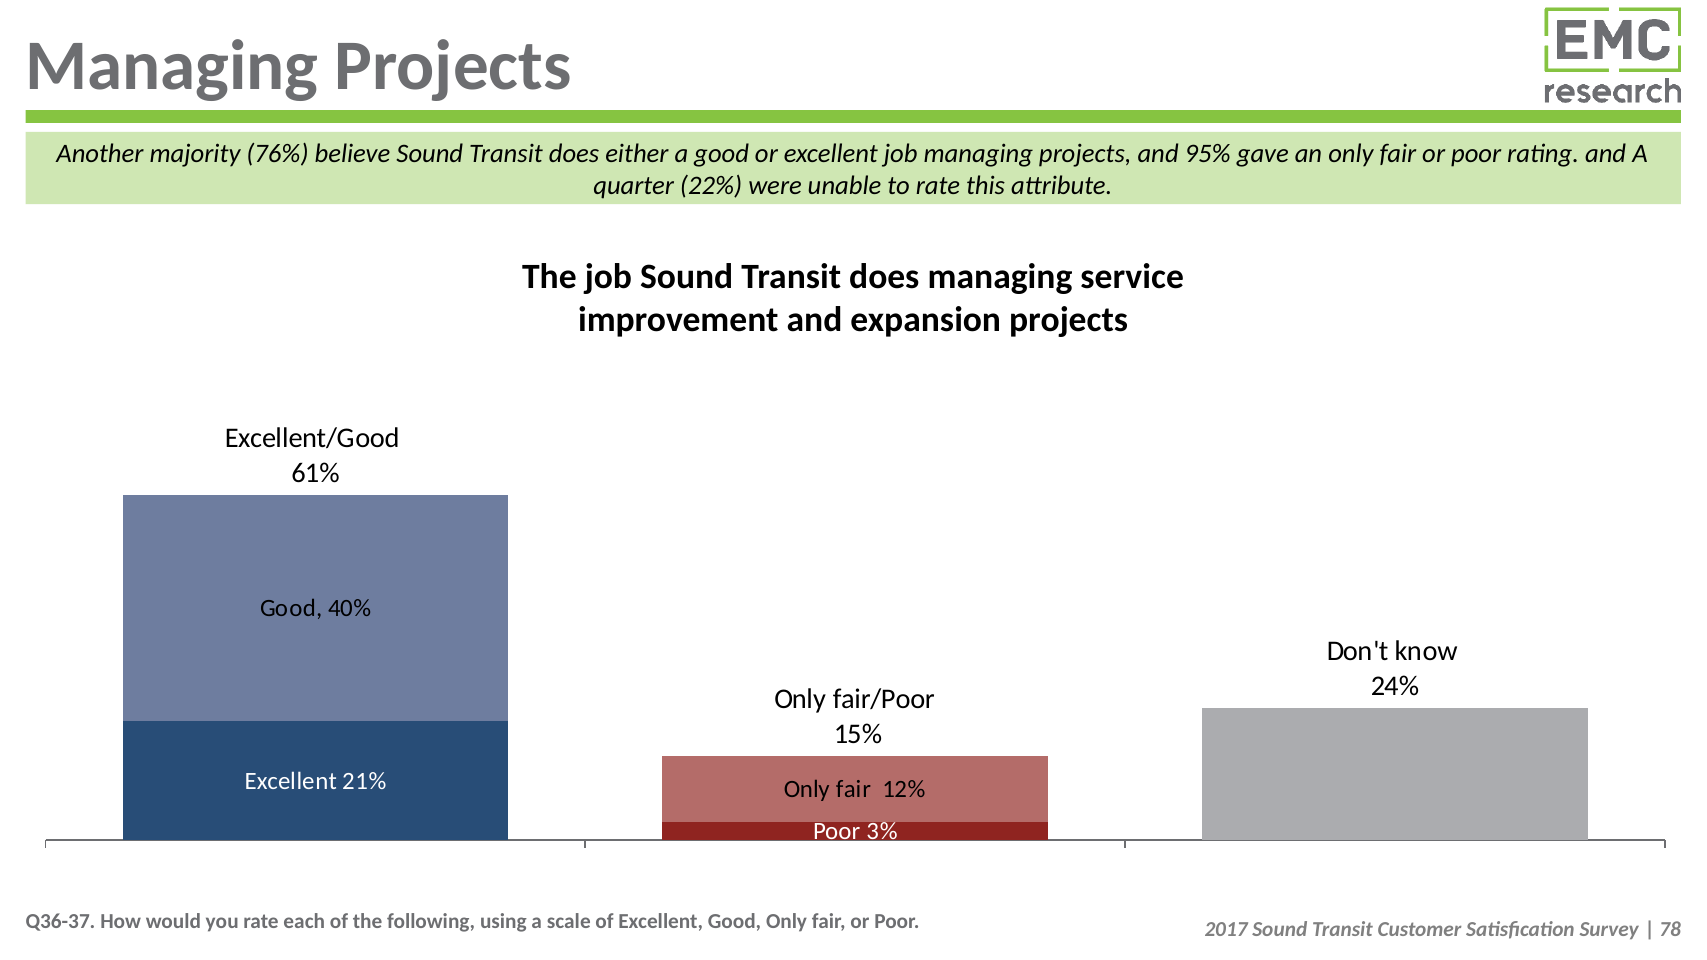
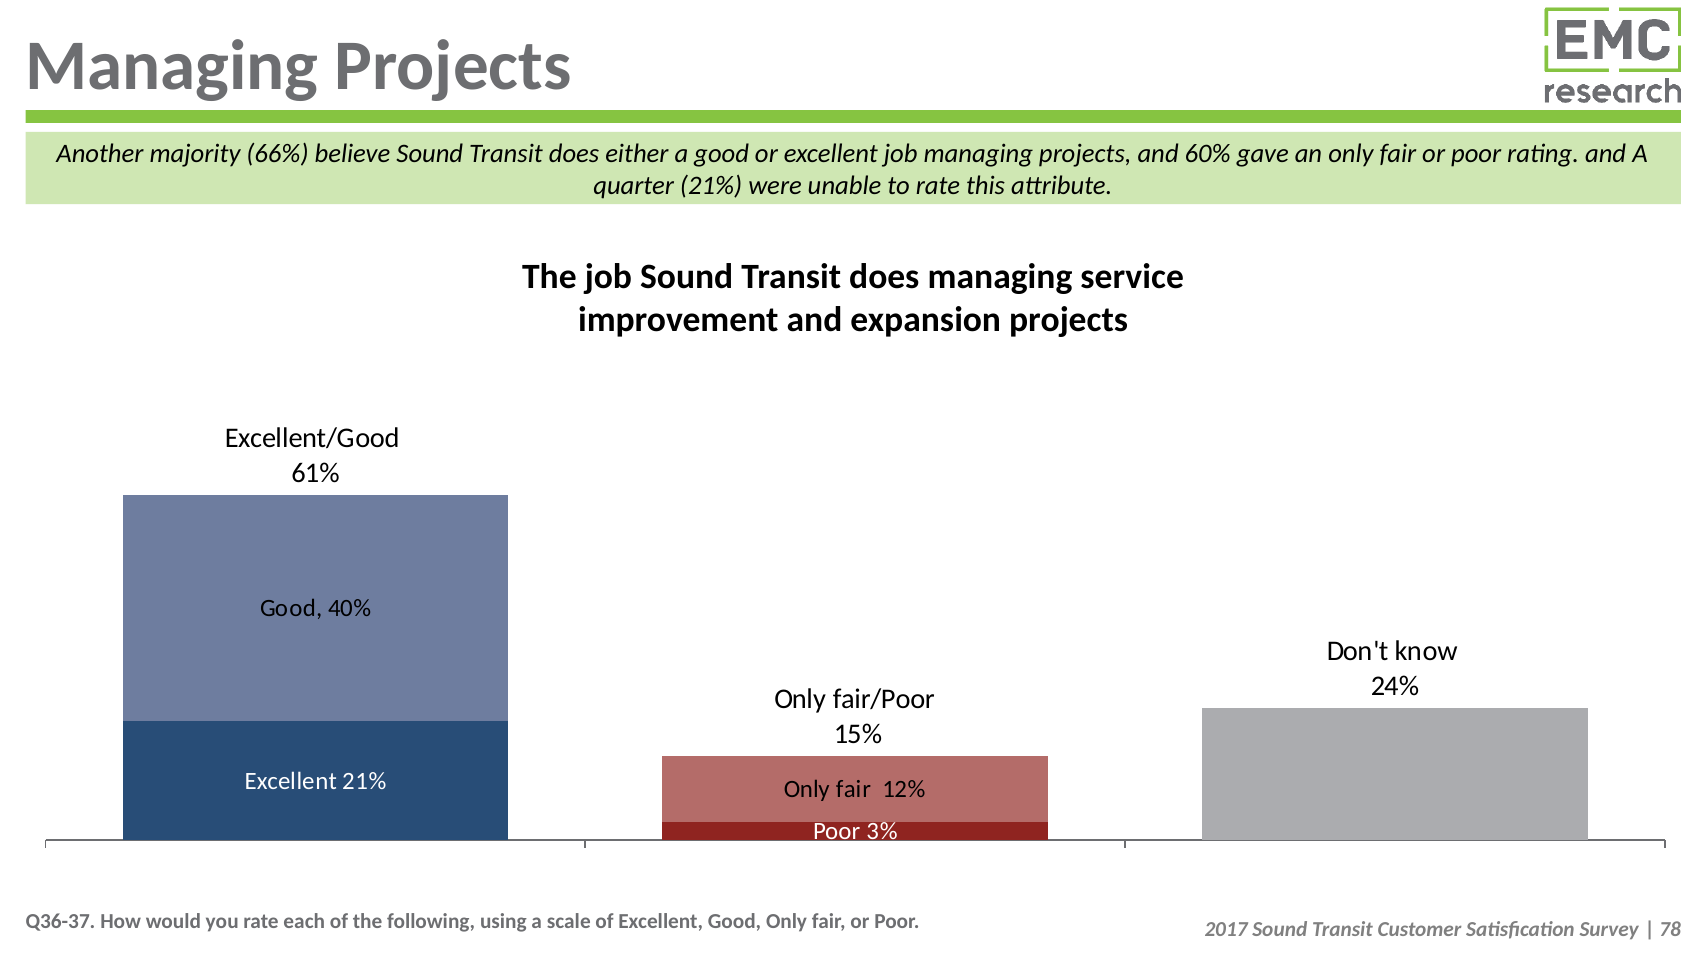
76%: 76% -> 66% (277, 154)
95%: 95% -> 60% (1208, 154)
quarter 22%: 22% -> 21% (711, 186)
